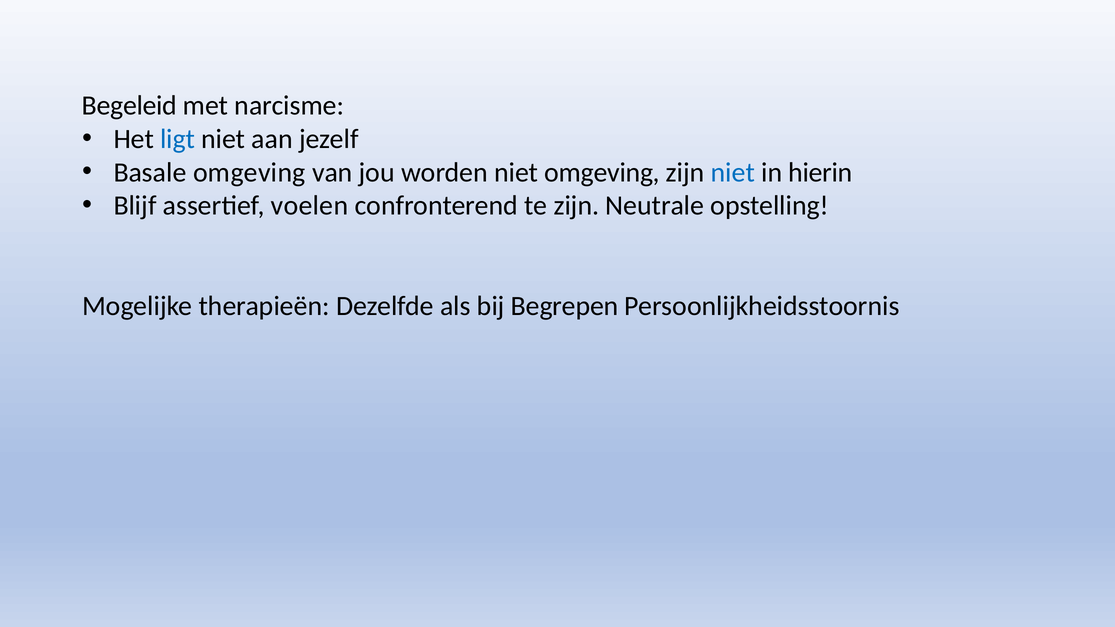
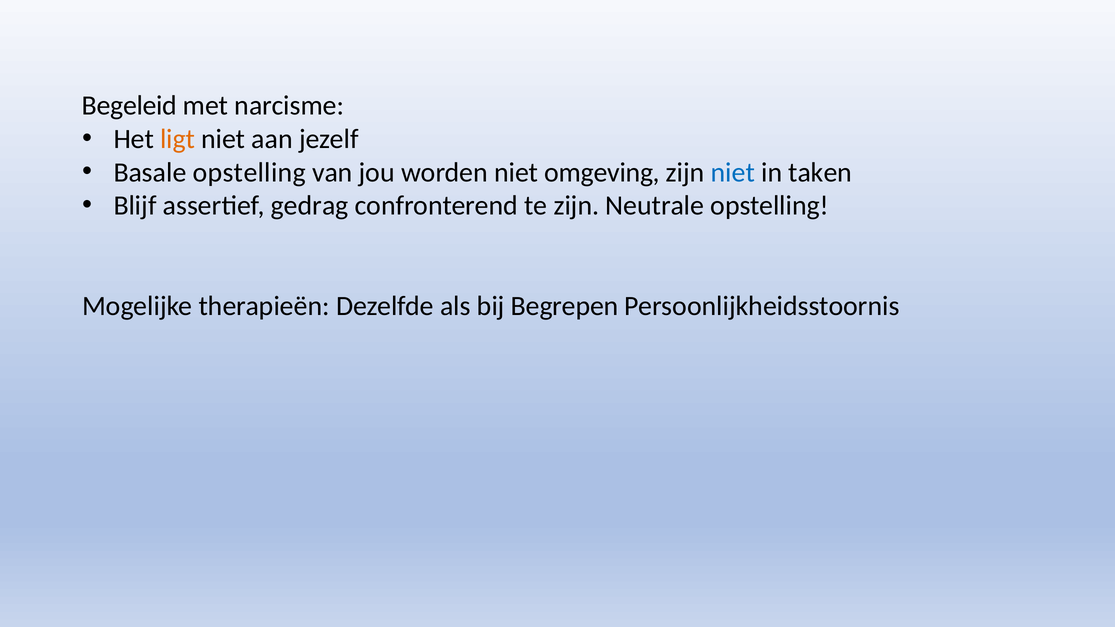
ligt colour: blue -> orange (178, 139)
Basale omgeving: omgeving -> opstelling (249, 172)
hierin: hierin -> taken (820, 172)
voelen: voelen -> gedrag (310, 206)
